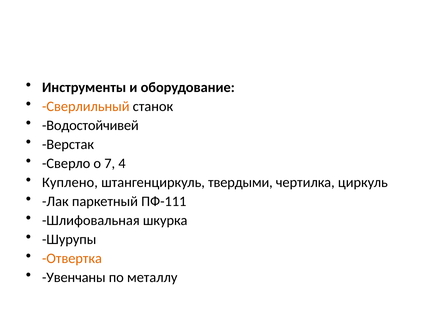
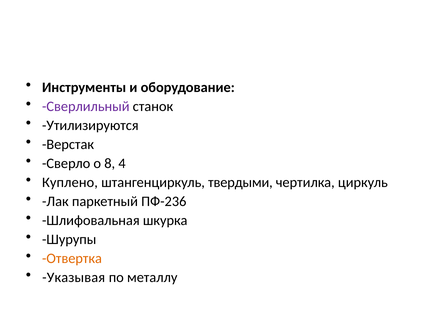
Сверлильный colour: orange -> purple (86, 106)
Водостойчивей: Водостойчивей -> Утилизируются (90, 125)
7: 7 -> 8 (110, 163)
ПФ-111: ПФ-111 -> ПФ-236 (164, 201)
Увенчаны: Увенчаны -> Указывая (74, 277)
